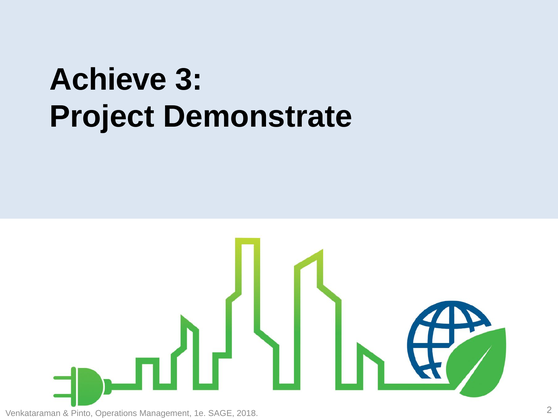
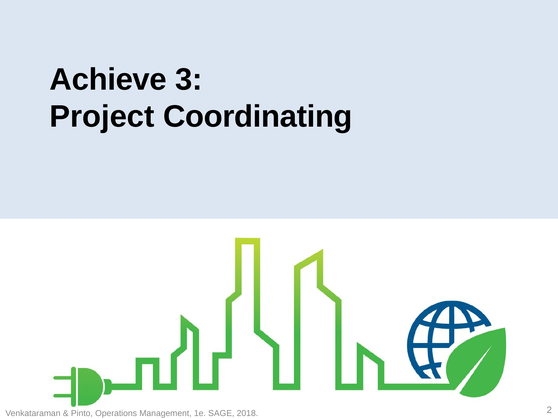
Demonstrate: Demonstrate -> Coordinating (258, 117)
